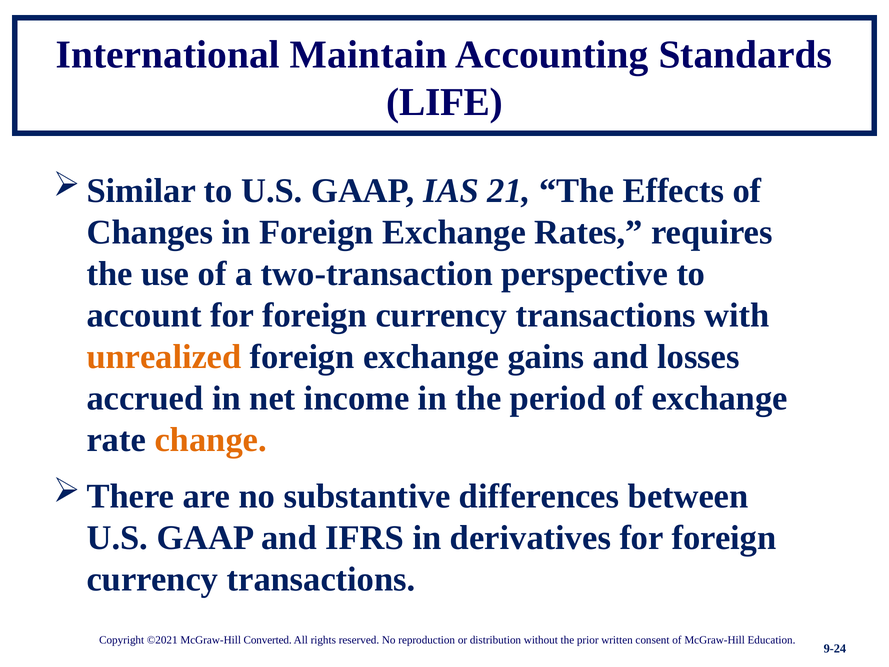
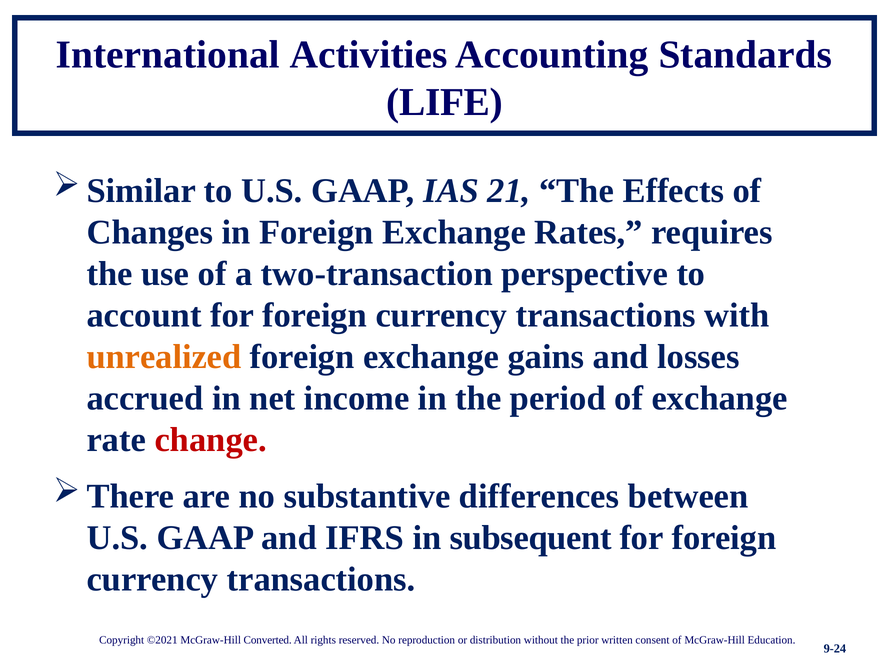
Maintain: Maintain -> Activities (369, 55)
change colour: orange -> red (211, 440)
derivatives: derivatives -> subsequent (531, 538)
